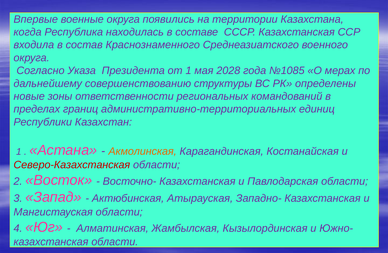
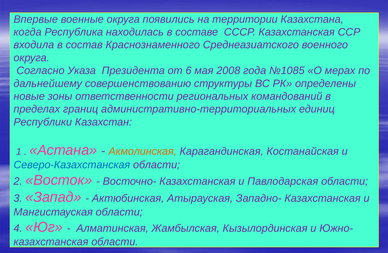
от 1: 1 -> 6 (188, 71)
2028: 2028 -> 2008 (228, 71)
Северо-Казахстанская colour: red -> blue (72, 165)
